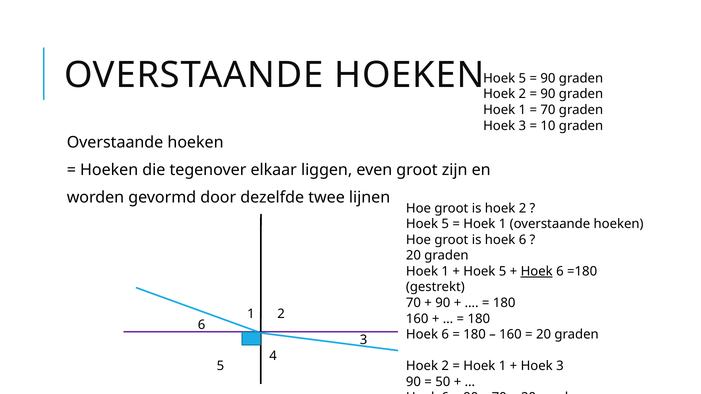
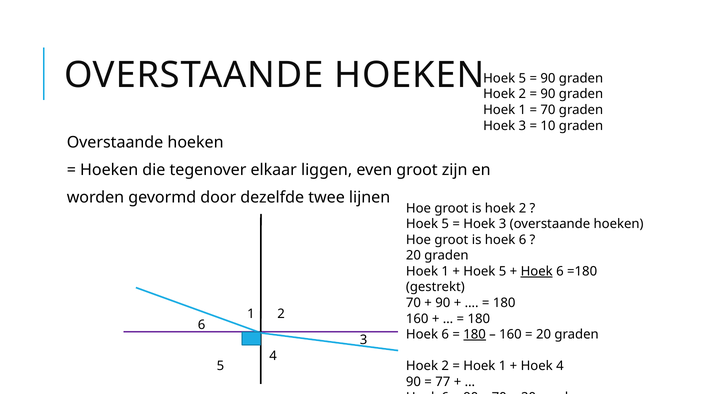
1: 1 -> 3 (503, 224)
180 underline: none -> present (475, 335)
3: 3 -> 4 (560, 366)
50: 50 -> 77 (443, 382)
